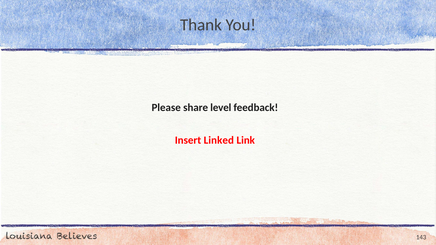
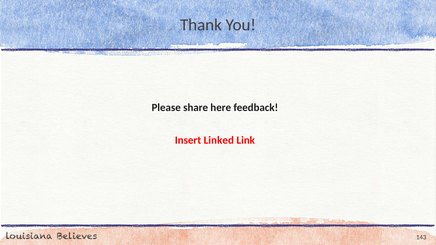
level: level -> here (221, 108)
